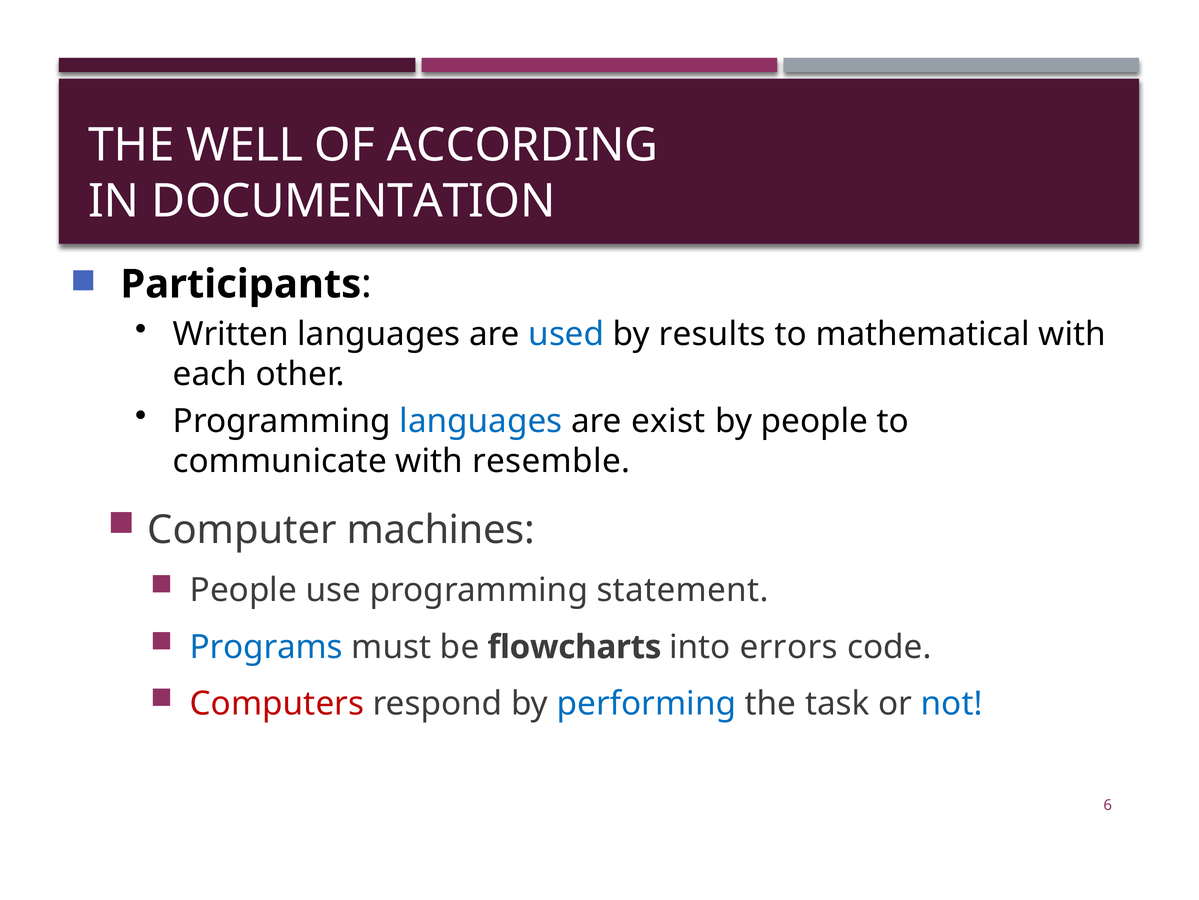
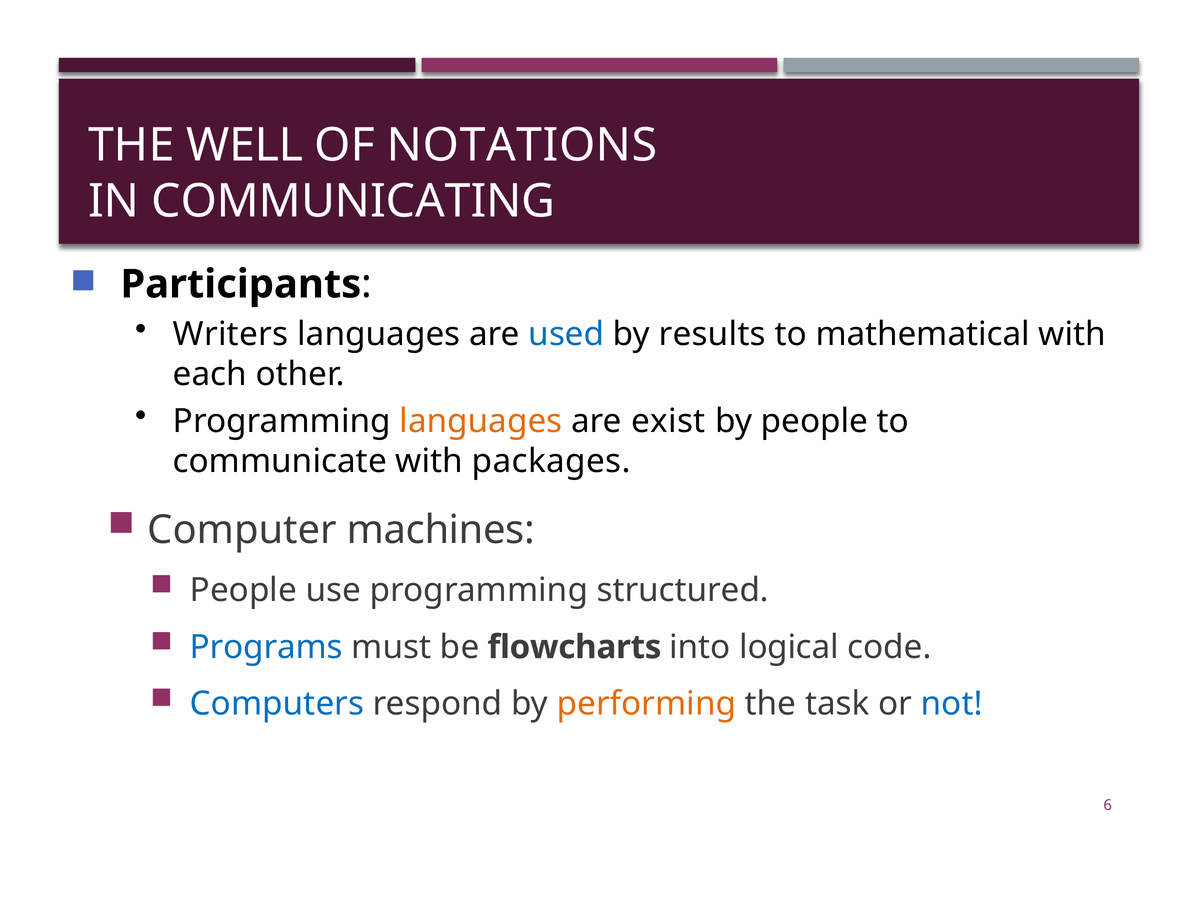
ACCORDING: ACCORDING -> NOTATIONS (522, 145)
DOCUMENTATION: DOCUMENTATION -> COMMUNICATING (353, 201)
Written: Written -> Writers (231, 334)
languages colour: blue -> orange (481, 421)
resemble: resemble -> packages (551, 461)
statement: statement -> structured (683, 590)
errors: errors -> logical (789, 647)
Computers colour: red -> blue (277, 703)
performing colour: blue -> orange (646, 703)
